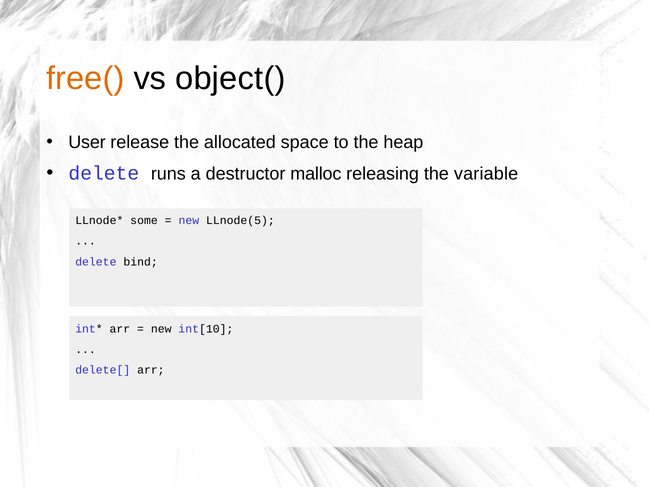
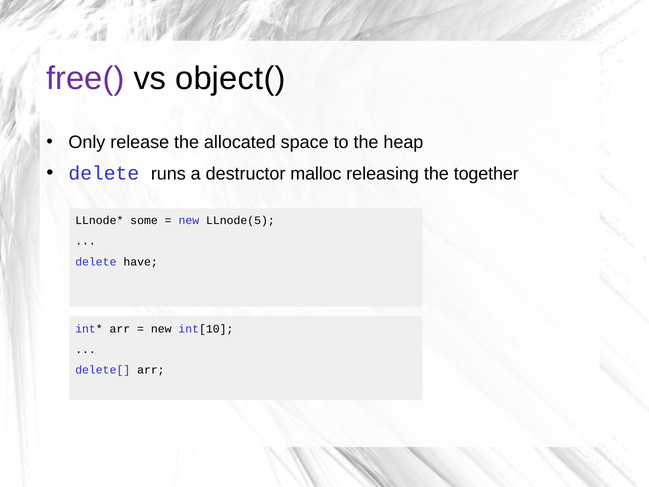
free( colour: orange -> purple (85, 78)
User: User -> Only (87, 142)
variable: variable -> together (486, 174)
bind: bind -> have (141, 262)
